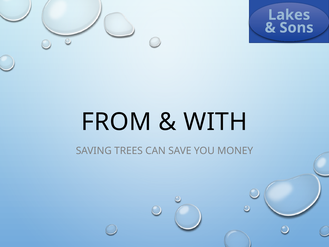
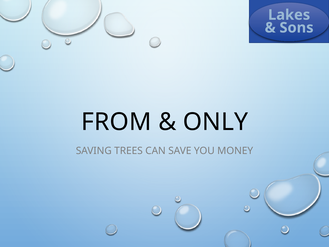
WITH: WITH -> ONLY (215, 122)
